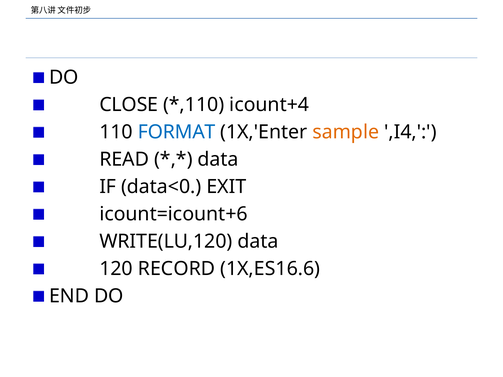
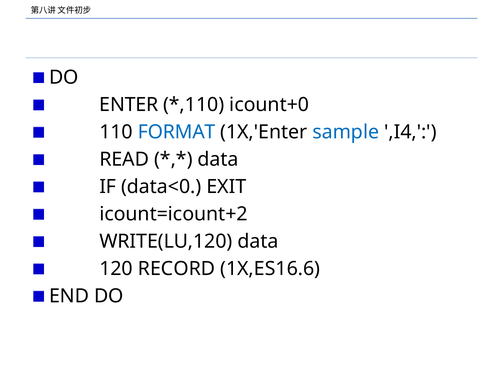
CLOSE: CLOSE -> ENTER (129, 105)
icount+4: icount+4 -> icount+0 (269, 105)
sample colour: orange -> blue (346, 132)
icount=icount+6: icount=icount+6 -> icount=icount+2 (174, 214)
